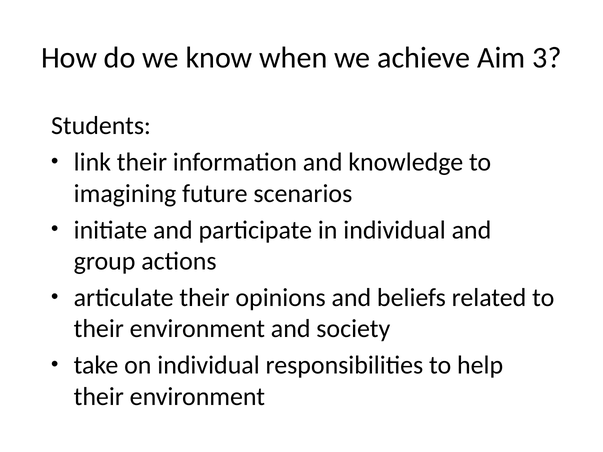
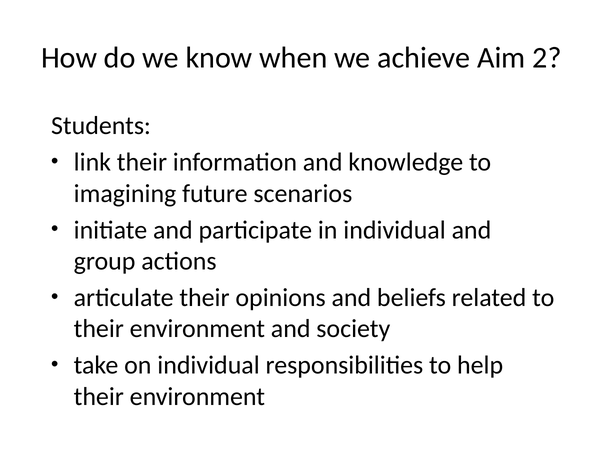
3: 3 -> 2 (547, 58)
